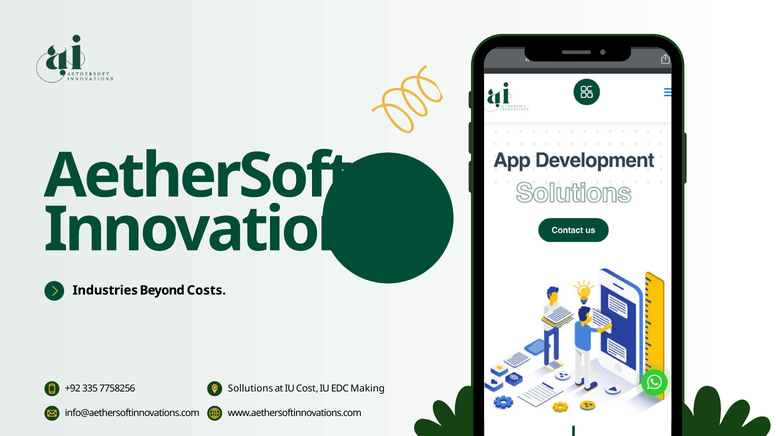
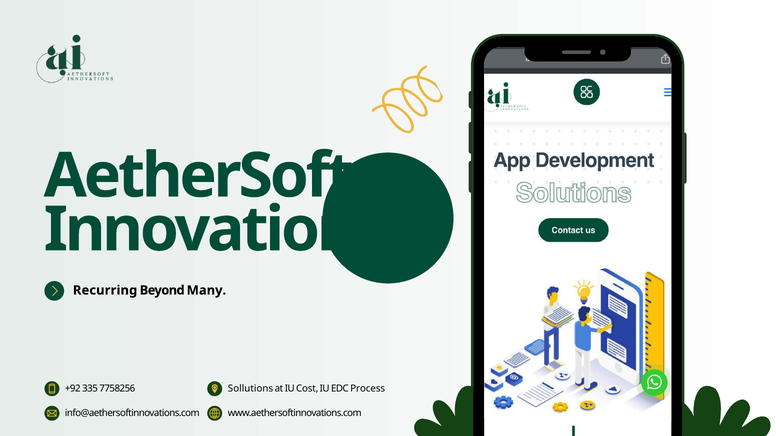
Industries: Industries -> Recurring (105, 291)
Costs: Costs -> Many (206, 291)
Making: Making -> Process (368, 389)
